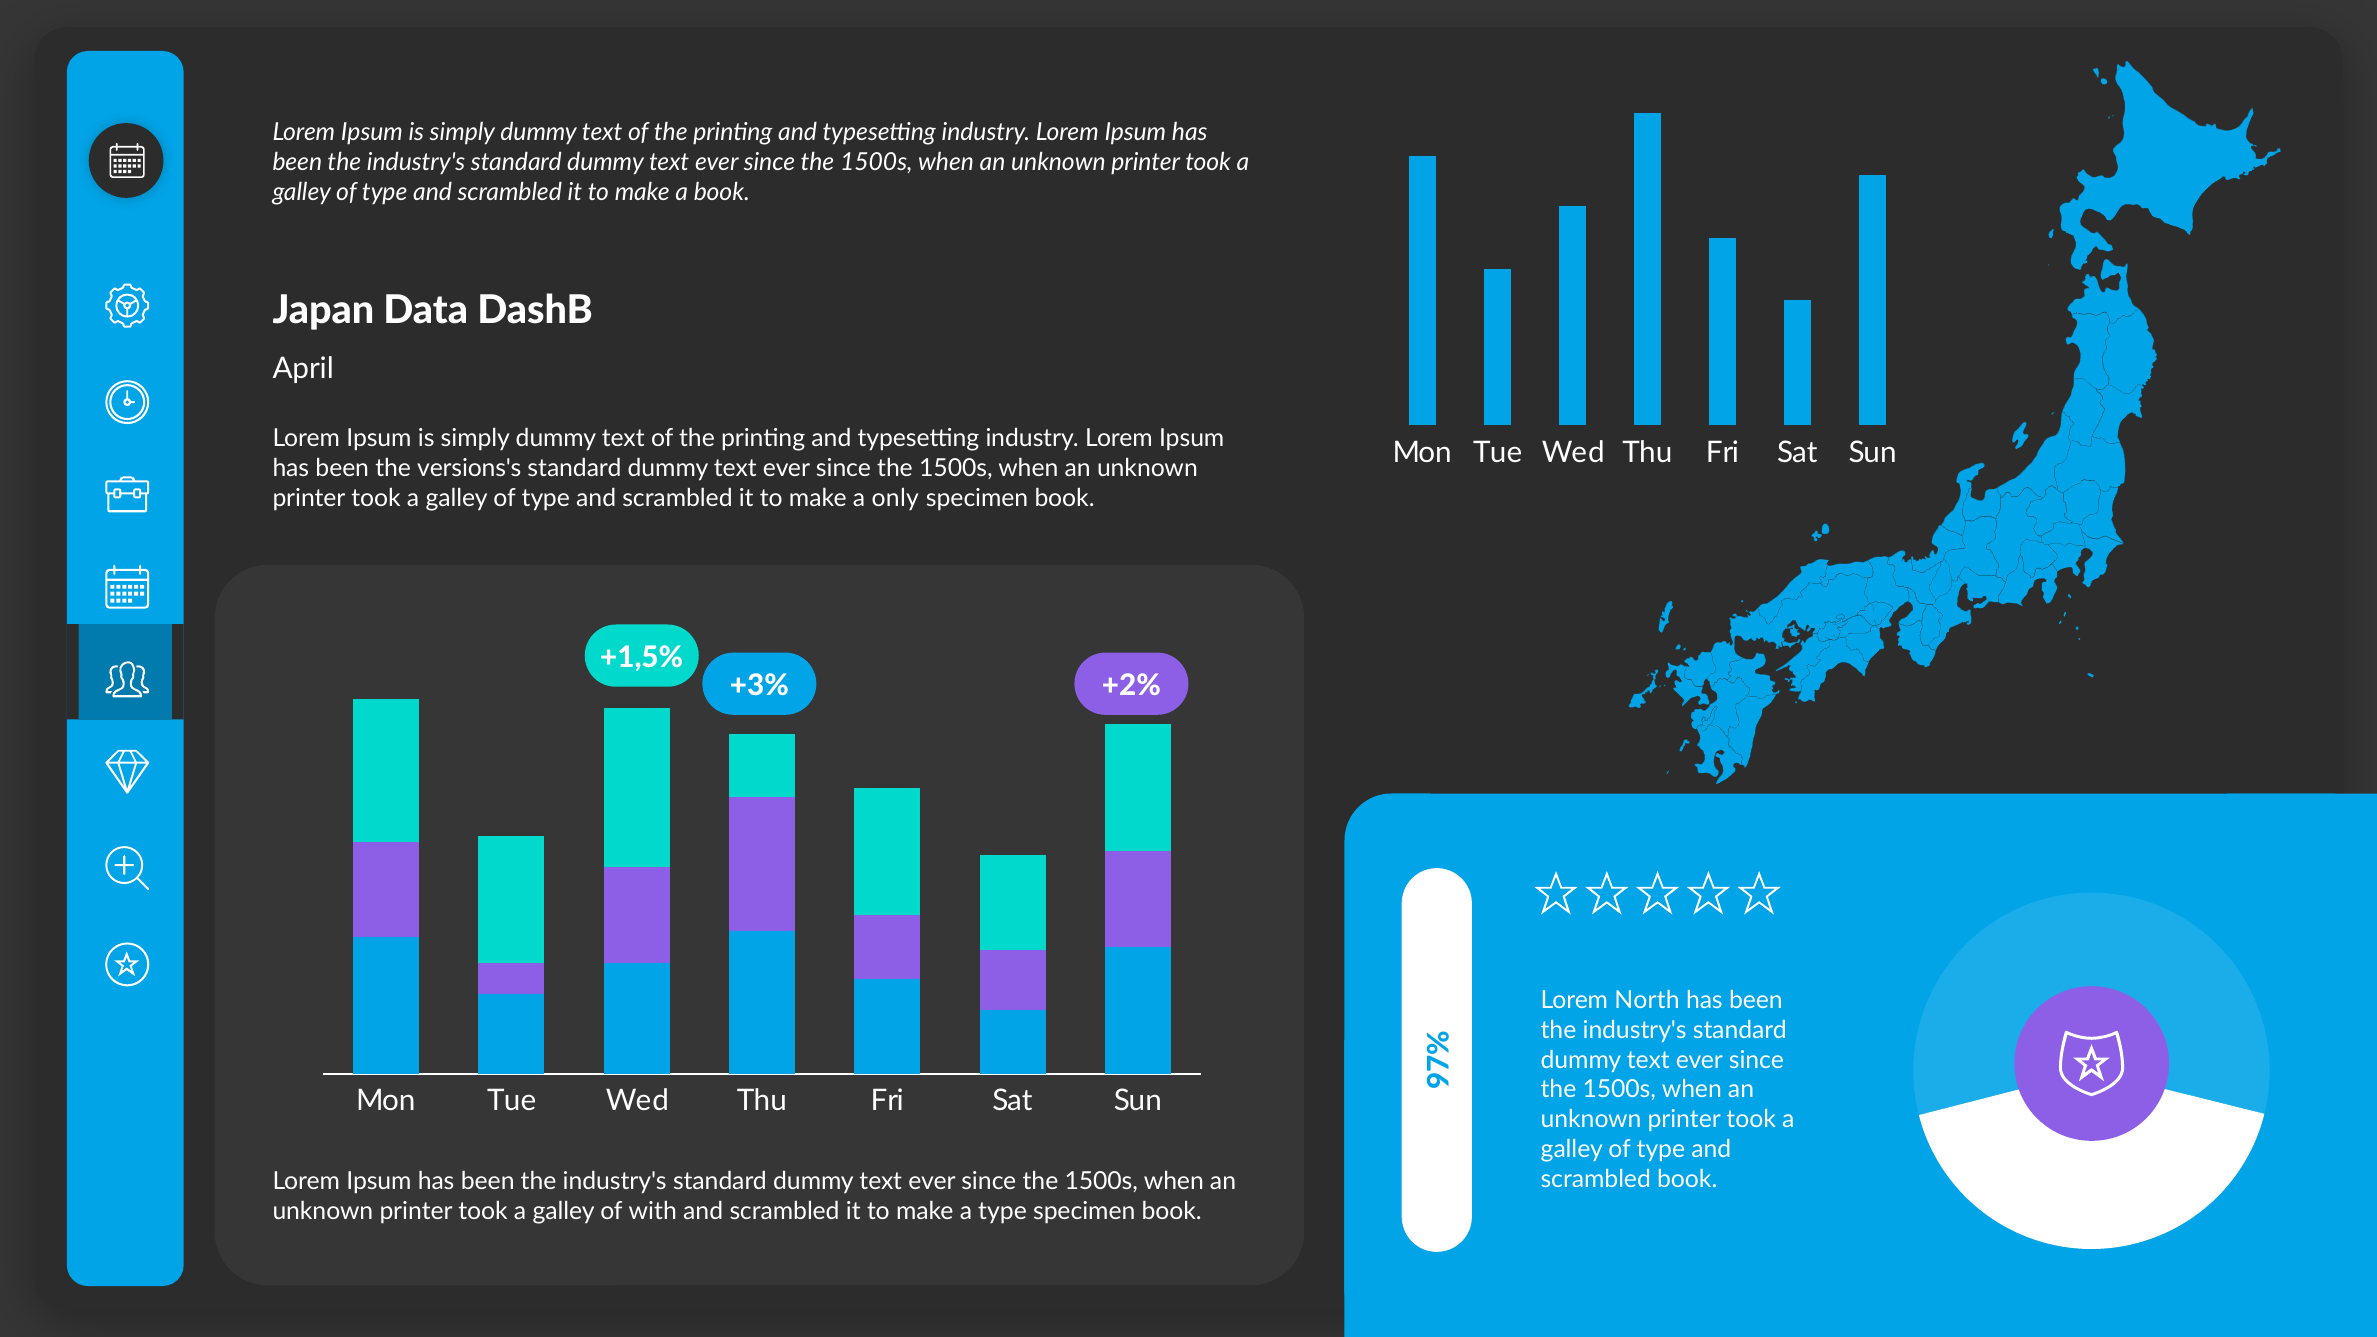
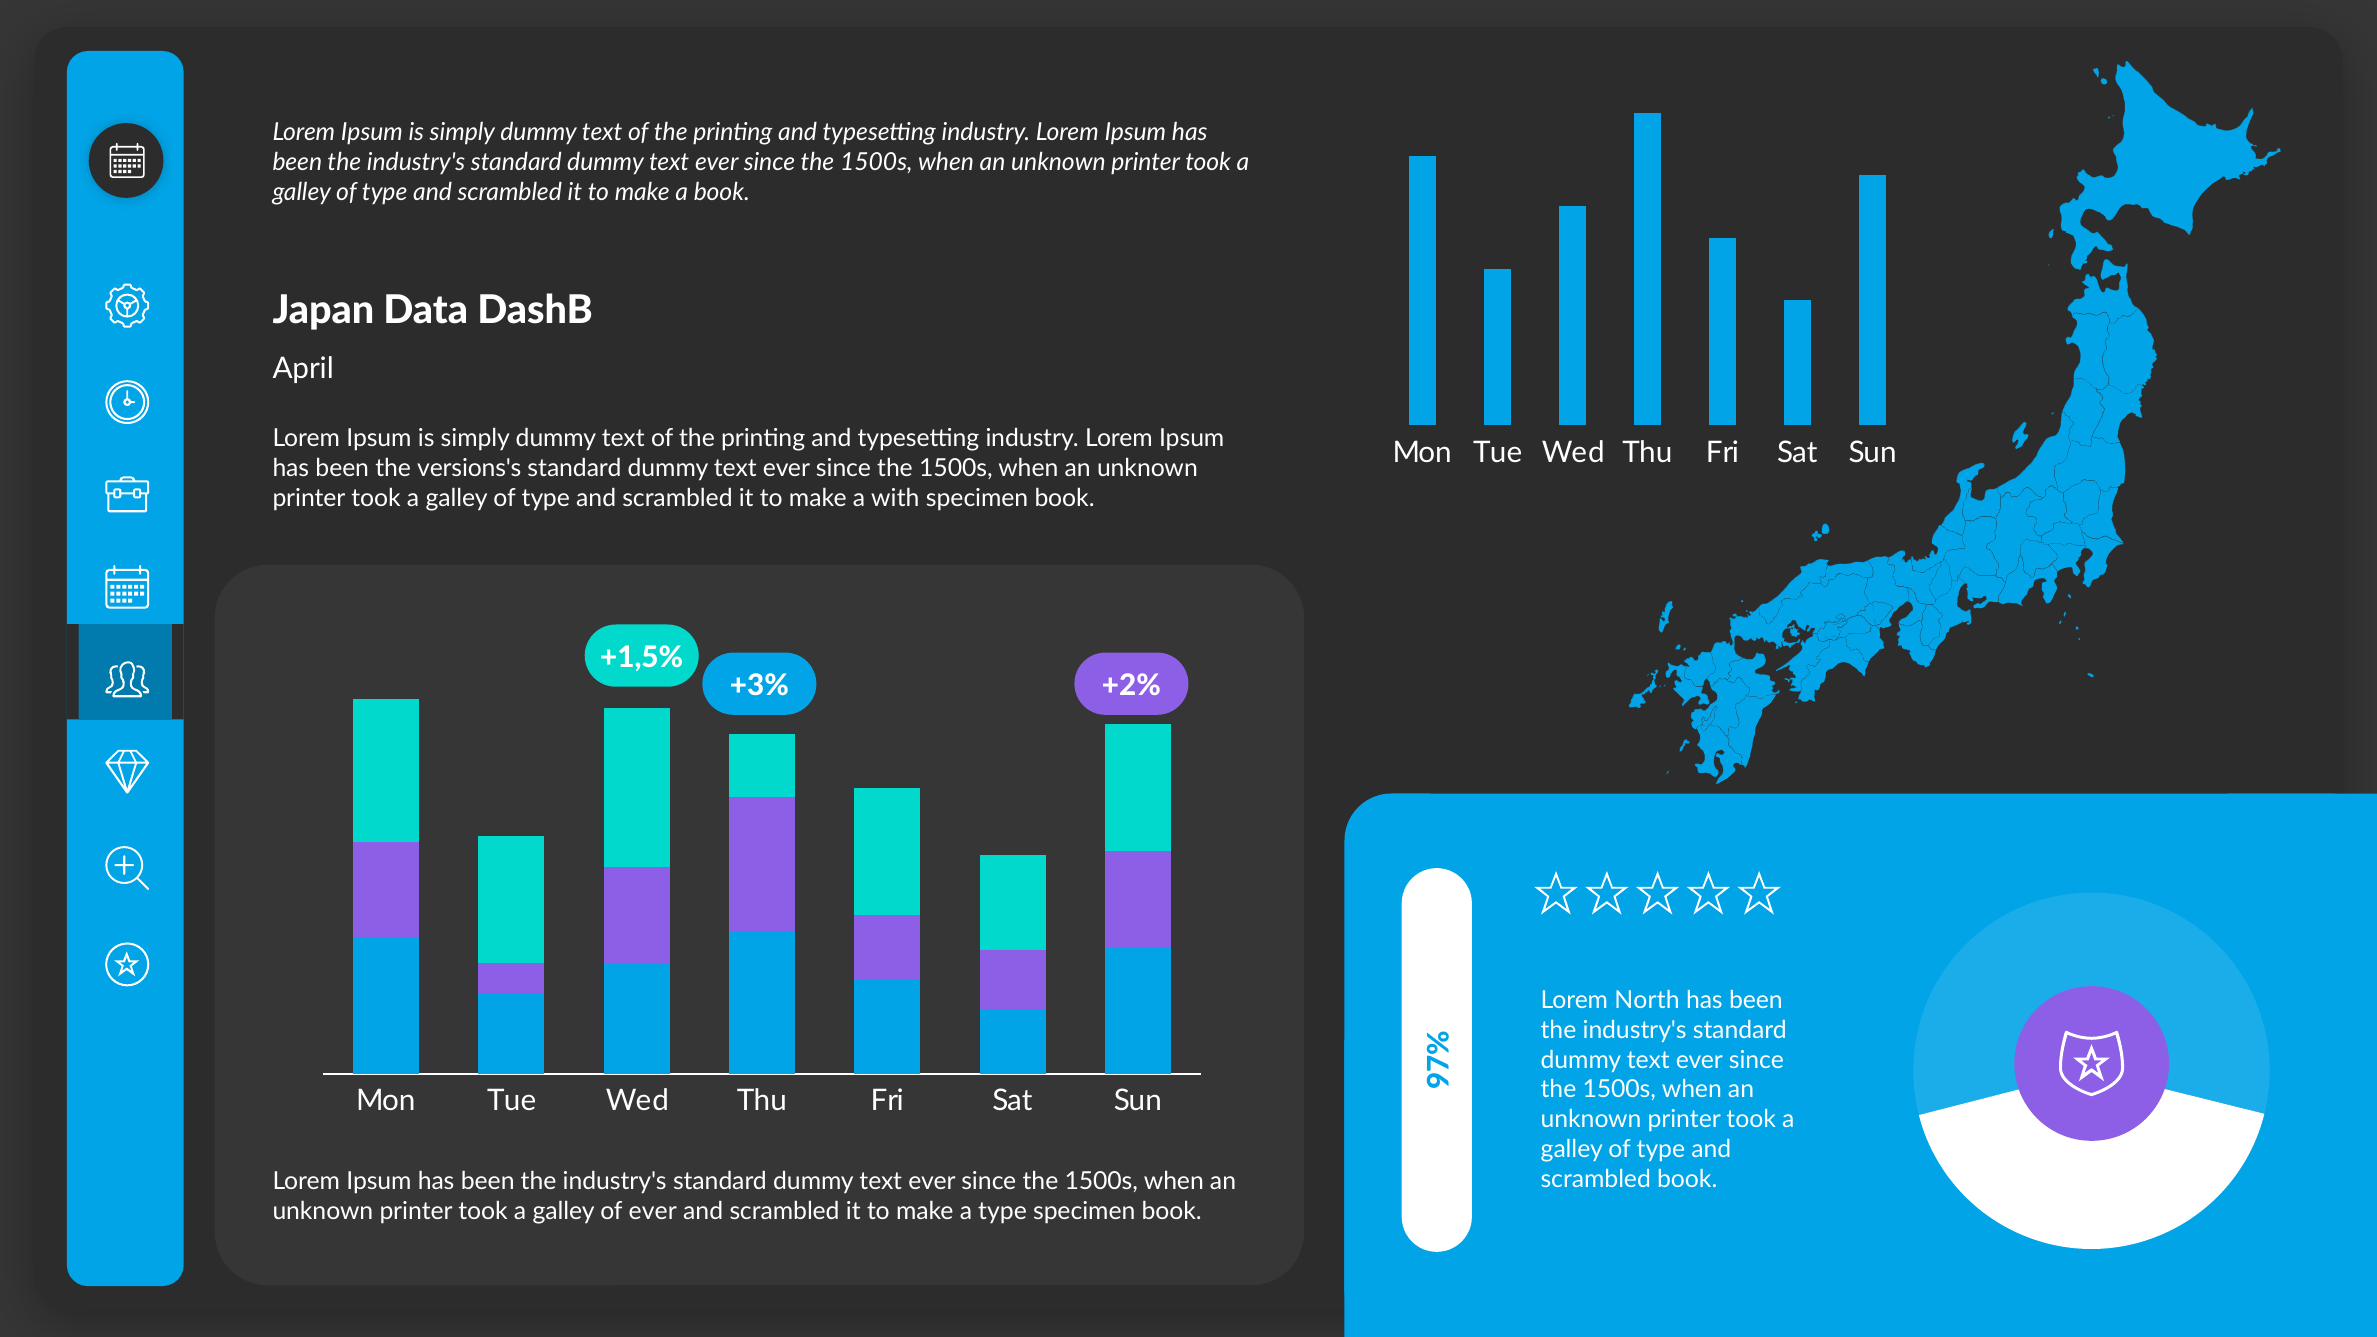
only: only -> with (895, 498)
of with: with -> ever (653, 1211)
